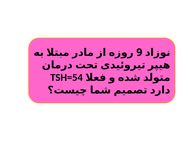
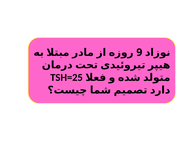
TSH=54: TSH=54 -> TSH=25 (67, 77)
